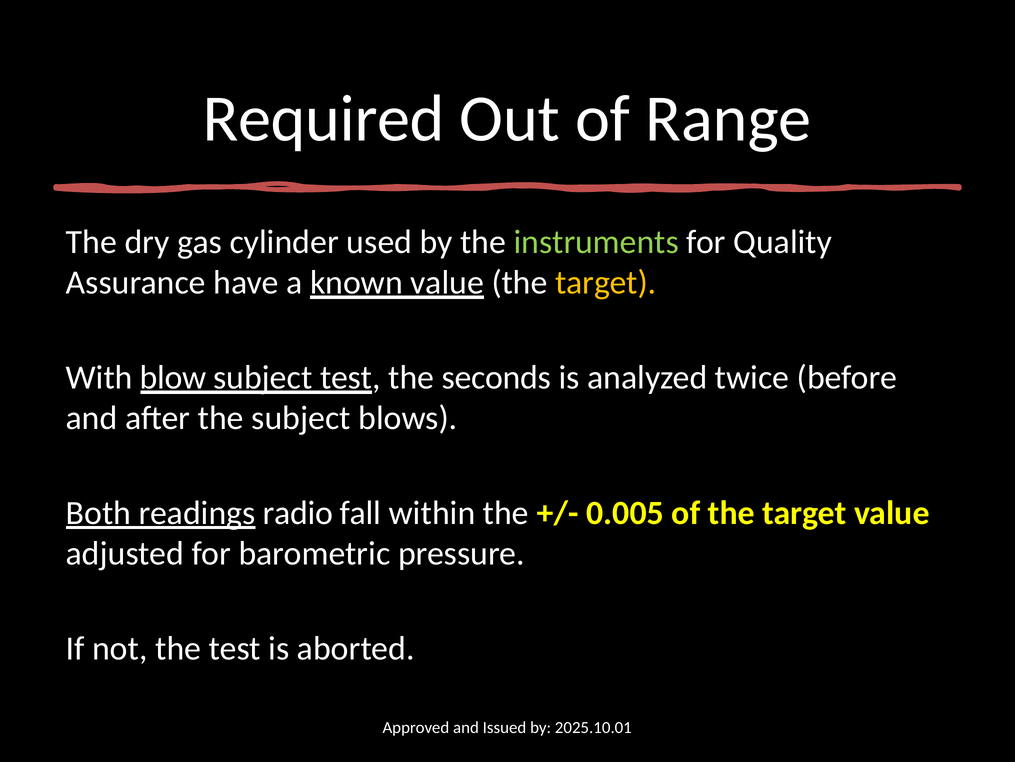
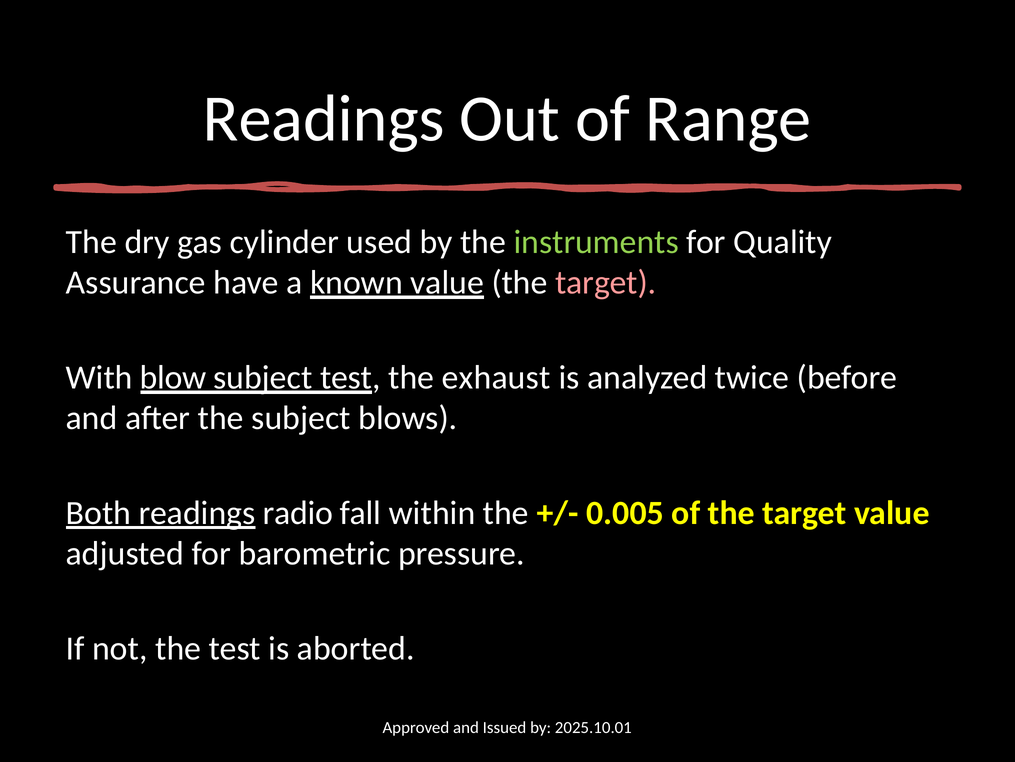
Required: Required -> Readings (324, 119)
target colour: yellow -> pink (606, 283)
seconds: seconds -> exhaust (496, 377)
